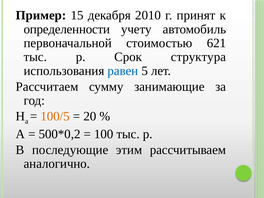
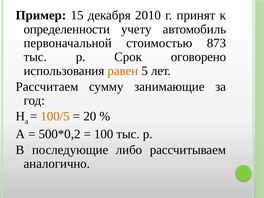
621: 621 -> 873 (216, 43)
структура: структура -> оговорено (199, 57)
равен colour: blue -> orange (123, 71)
этим: этим -> либо (129, 150)
